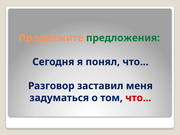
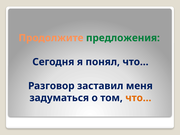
что… colour: red -> orange (138, 98)
